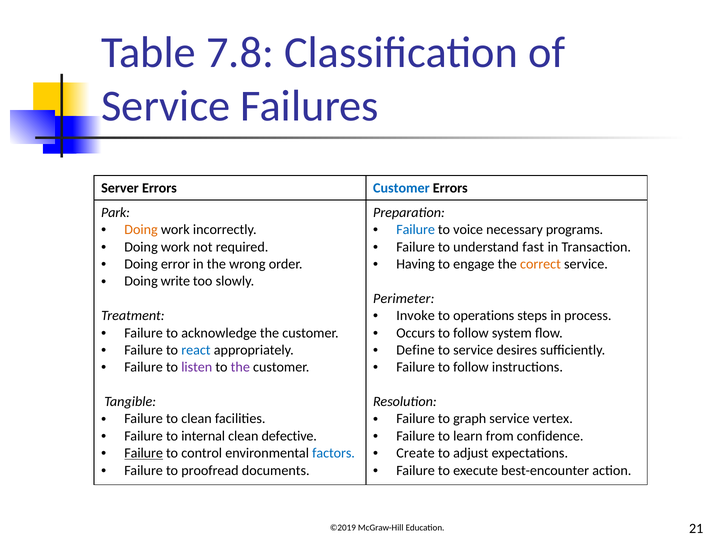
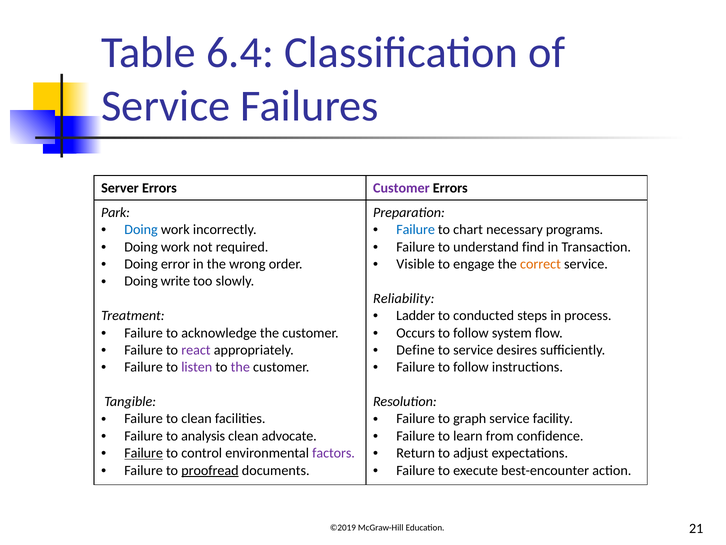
7.8: 7.8 -> 6.4 (240, 53)
Customer colour: blue -> purple (401, 188)
Doing colour: orange -> blue (141, 229)
voice: voice -> chart (468, 229)
fast: fast -> find (533, 247)
Having: Having -> Visible (415, 264)
Perimeter: Perimeter -> Reliability (404, 298)
Invoke: Invoke -> Ladder (416, 315)
operations: operations -> conducted (484, 315)
react colour: blue -> purple (196, 350)
vertex: vertex -> facility (553, 418)
internal: internal -> analysis (203, 436)
defective: defective -> advocate (289, 436)
factors colour: blue -> purple (334, 453)
Create: Create -> Return (416, 453)
proofread underline: none -> present (210, 470)
